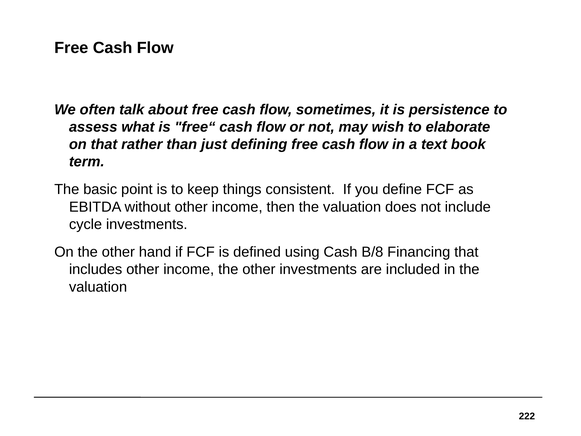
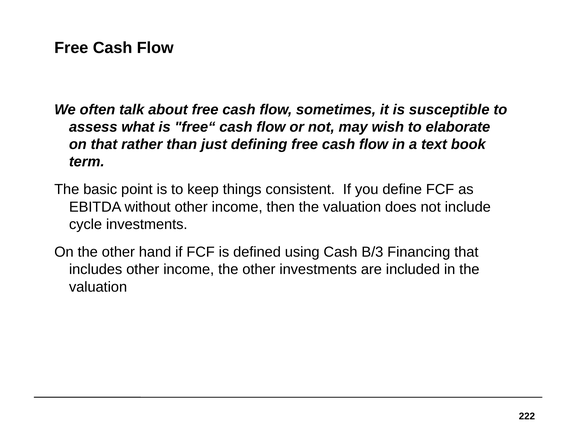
persistence: persistence -> susceptible (449, 109)
B/8: B/8 -> B/3 (372, 252)
